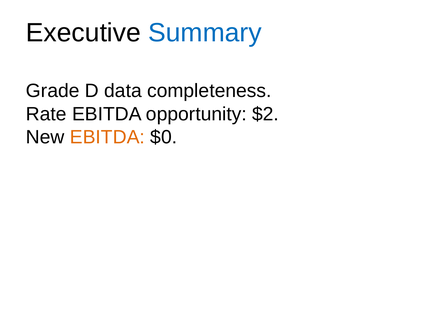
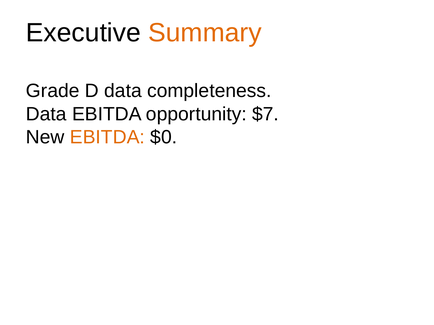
Summary colour: blue -> orange (205, 33)
Rate: Rate -> Data (46, 114)
$2: $2 -> $7 (266, 114)
